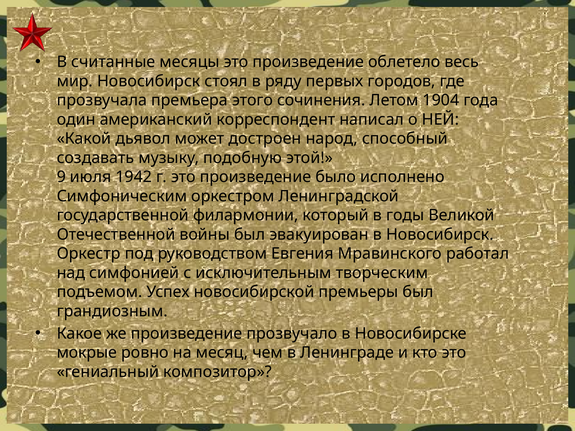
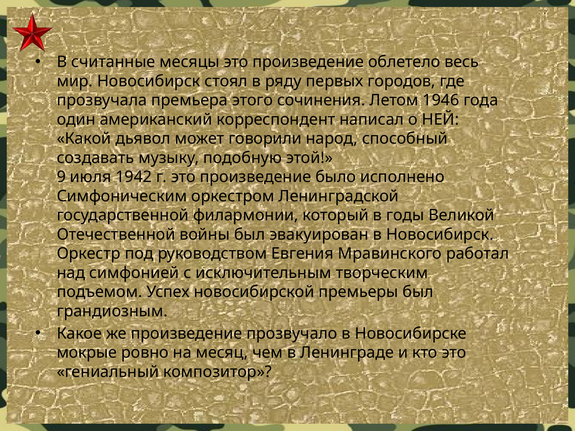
1904: 1904 -> 1946 (441, 100)
достроен: достроен -> говорили (265, 139)
